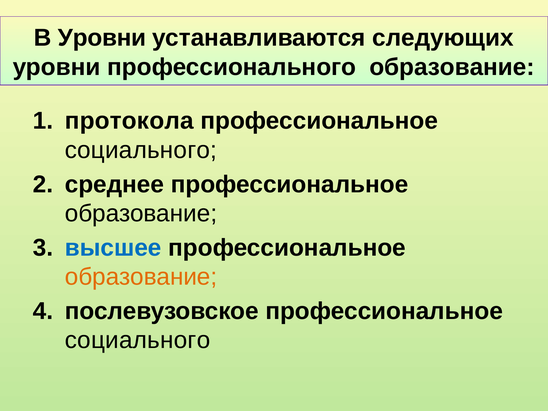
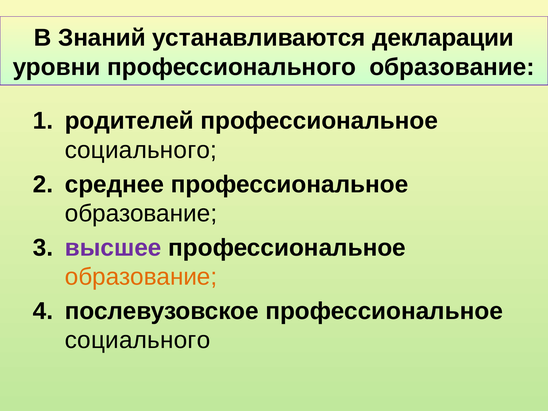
В Уровни: Уровни -> Знаний (102, 38)
следующих: следующих -> декларации (443, 38)
протокола: протокола -> родителей (129, 121)
высшее colour: blue -> purple (113, 248)
